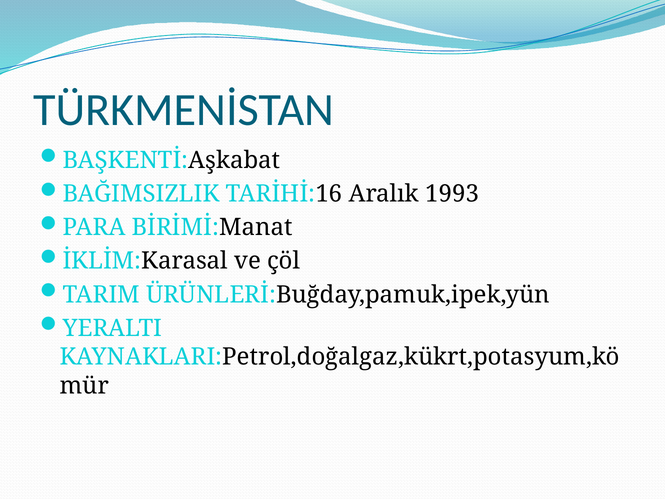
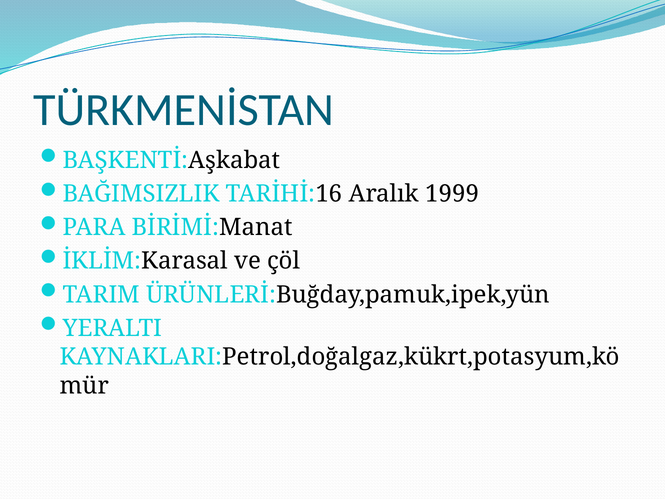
1993: 1993 -> 1999 (452, 194)
